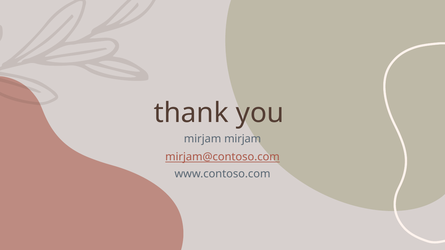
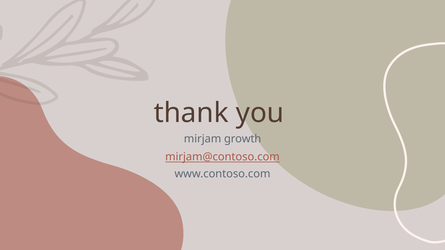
mirjam mirjam: mirjam -> growth (243, 139)
